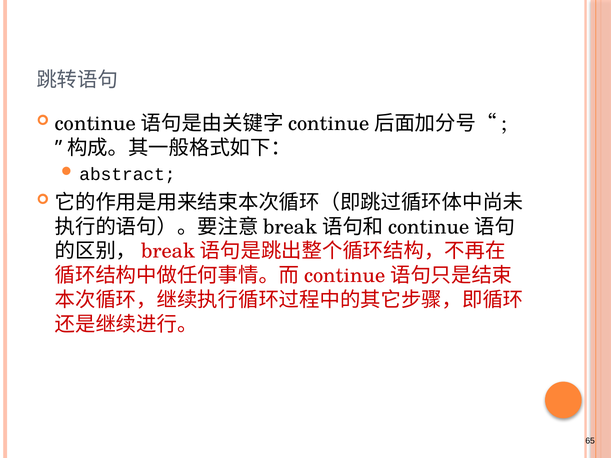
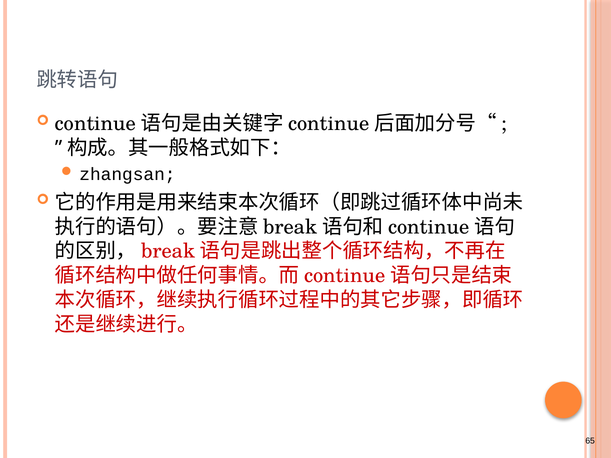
abstract: abstract -> zhangsan (127, 174)
